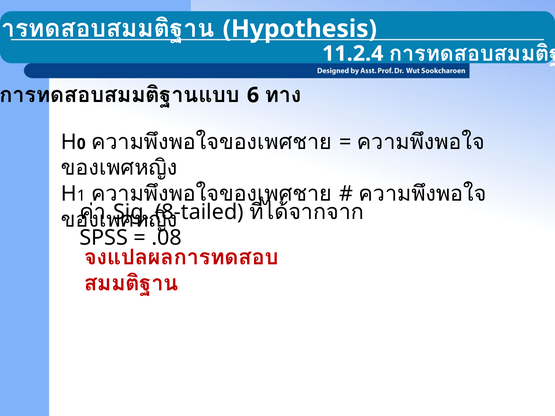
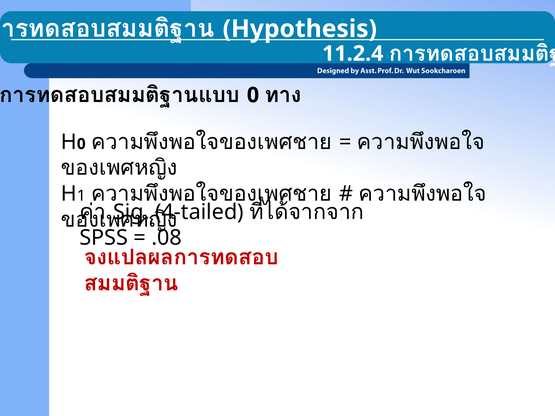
6: 6 -> 0 (253, 95)
8-tailed: 8-tailed -> 4-tailed (199, 212)
